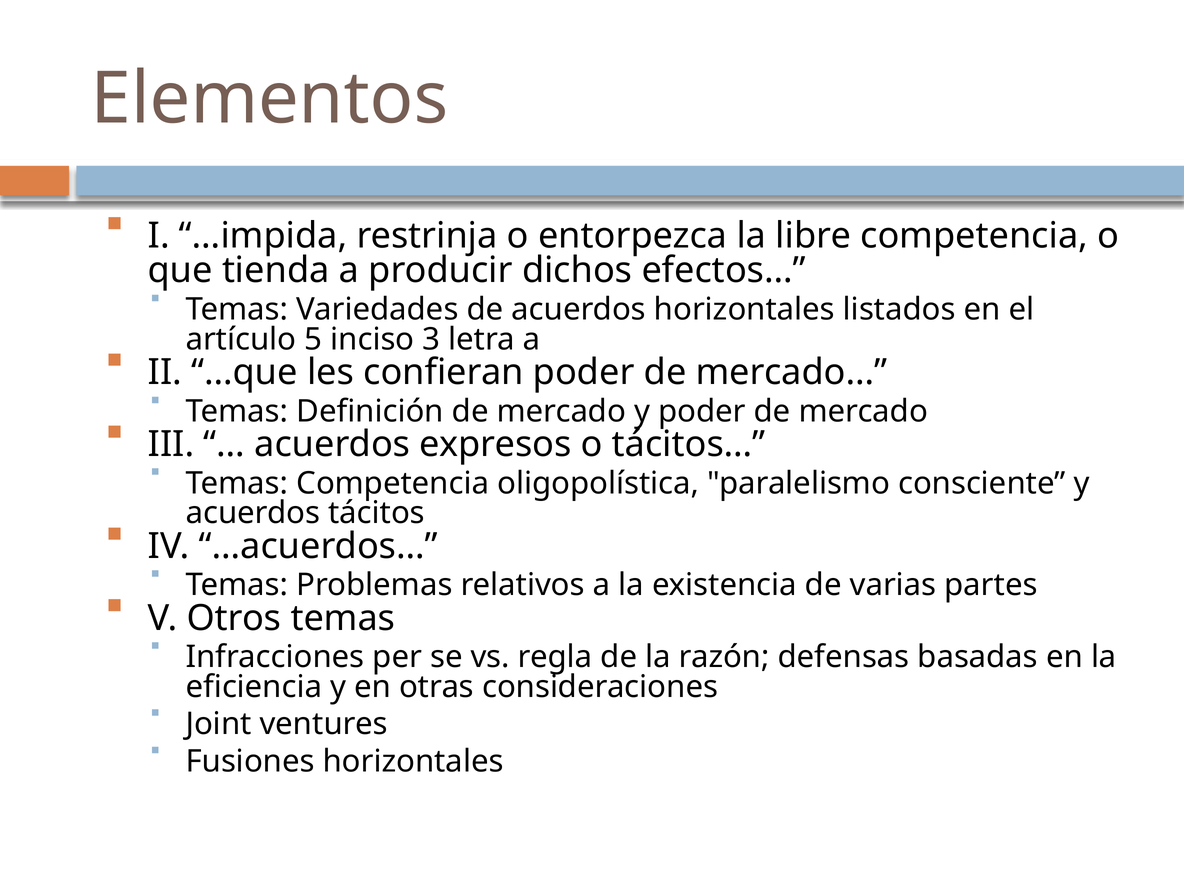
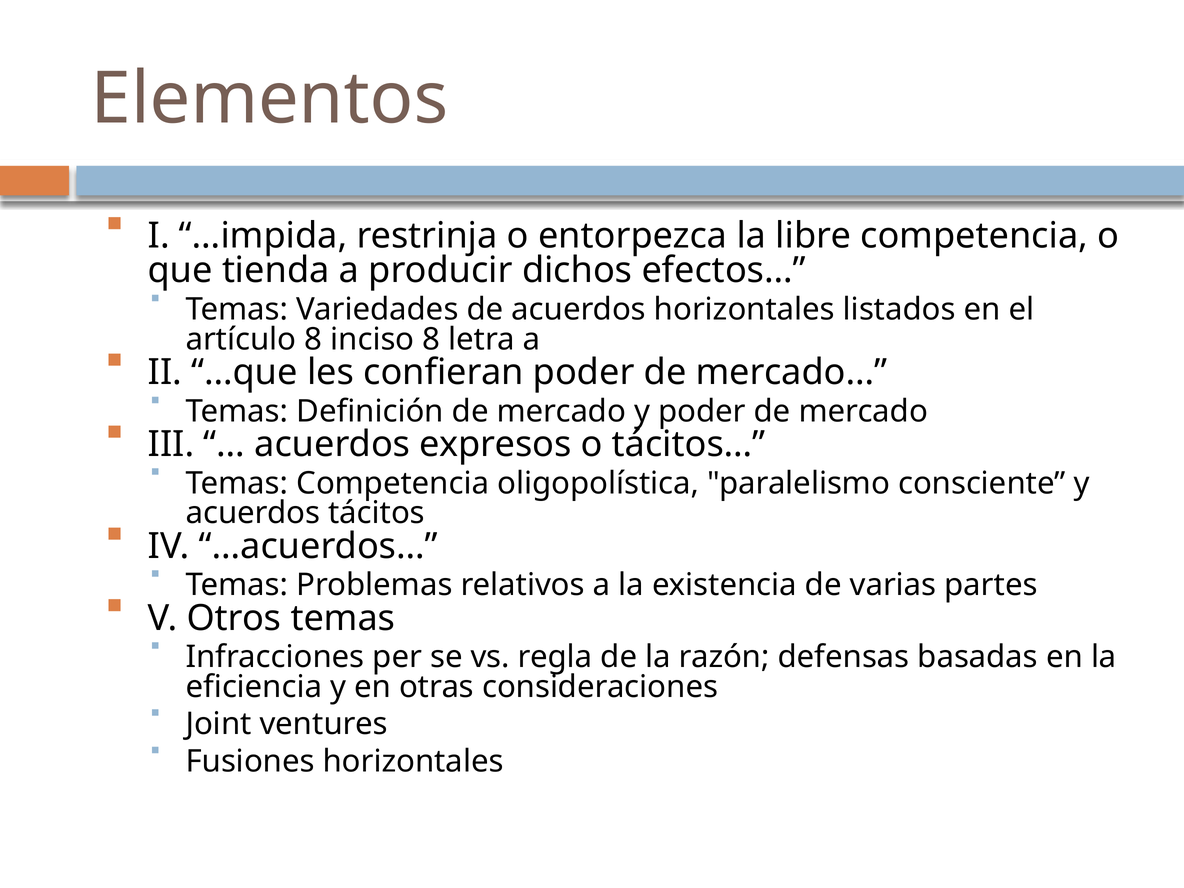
artículo 5: 5 -> 8 (313, 339)
inciso 3: 3 -> 8 (431, 339)
